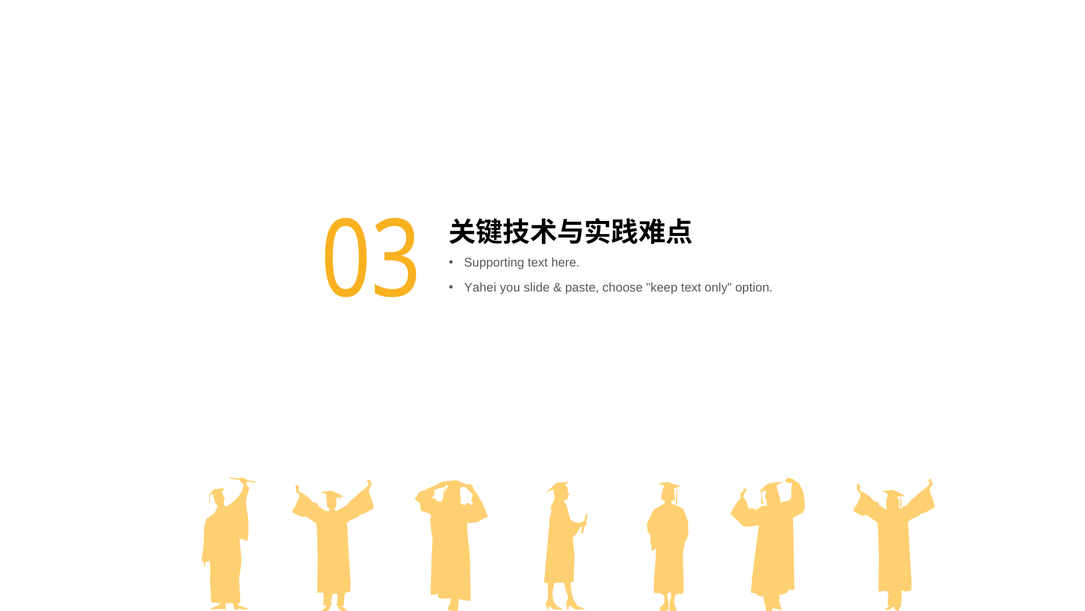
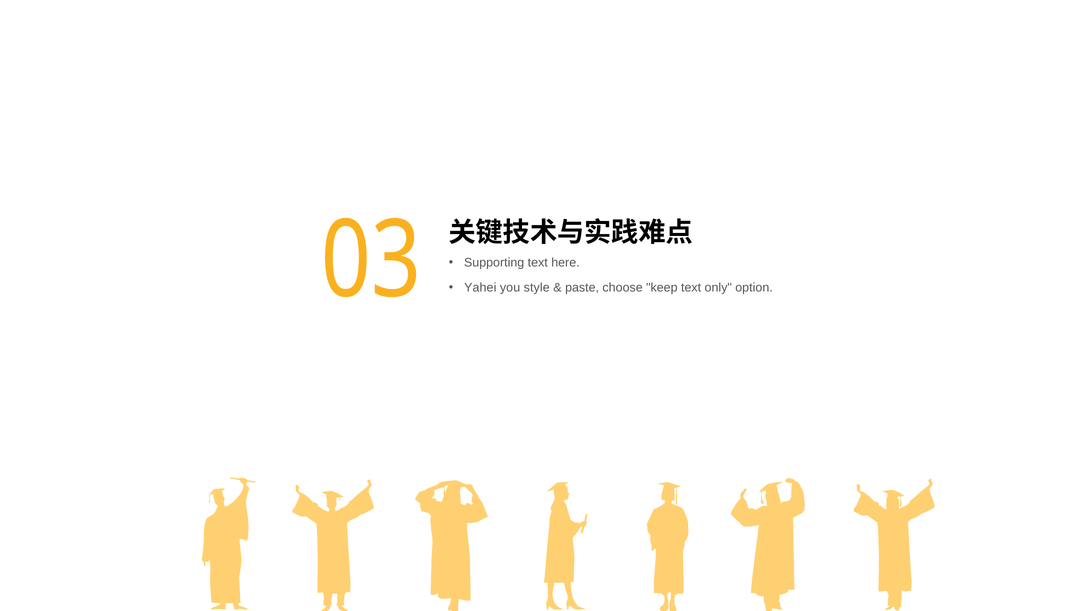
slide: slide -> style (537, 287)
